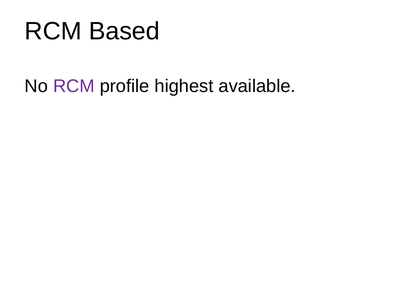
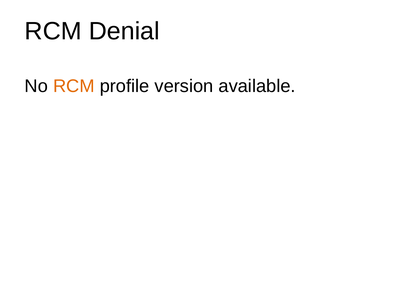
Based: Based -> Denial (124, 31)
RCM colour: purple -> orange (74, 86)
highest: highest -> version (184, 86)
